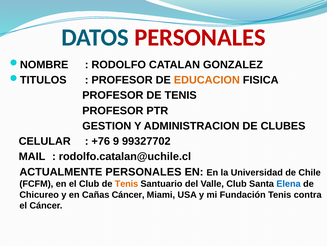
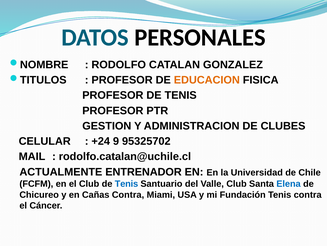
PERSONALES colour: red -> black (200, 38)
+76: +76 -> +24 (101, 141)
99327702: 99327702 -> 95325702 (146, 141)
ACTUALMENTE PERSONALES: PERSONALES -> ENTRENADOR (144, 171)
Tenis colour: orange -> blue (126, 183)
Cañas Cáncer: Cáncer -> Contra (128, 194)
